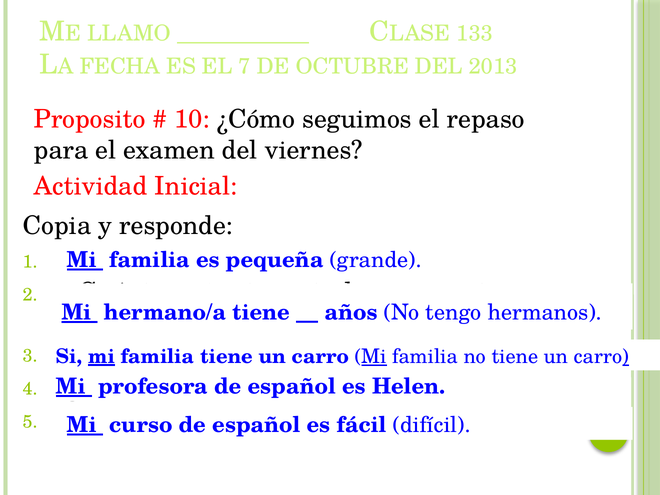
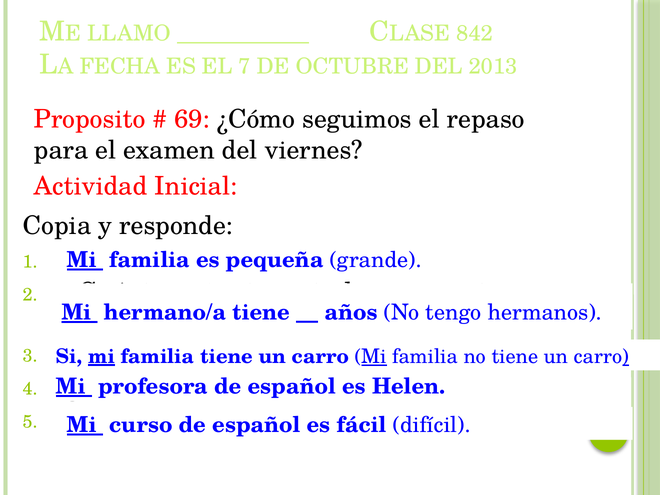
133: 133 -> 842 (475, 33)
10: 10 -> 69 (192, 119)
